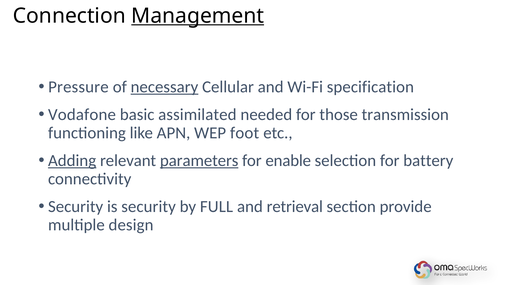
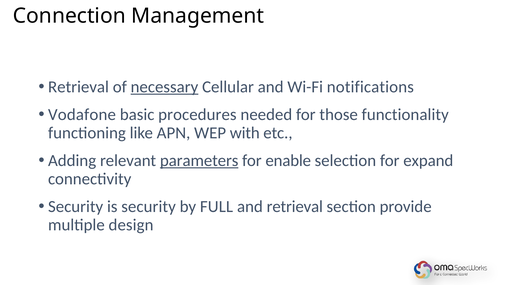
Management underline: present -> none (198, 16)
Pressure: Pressure -> Retrieval (79, 87)
specification: specification -> notifications (370, 87)
assimilated: assimilated -> procedures (197, 114)
transmission: transmission -> functionality (405, 114)
foot: foot -> with (245, 133)
Adding underline: present -> none (72, 160)
battery: battery -> expand (428, 160)
